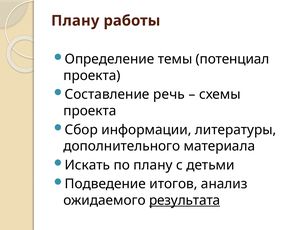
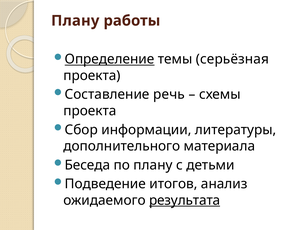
Определение underline: none -> present (110, 59)
потенциал: потенциал -> серьёзная (232, 59)
Искать: Искать -> Беседа (87, 165)
